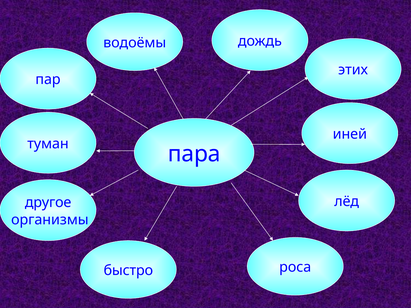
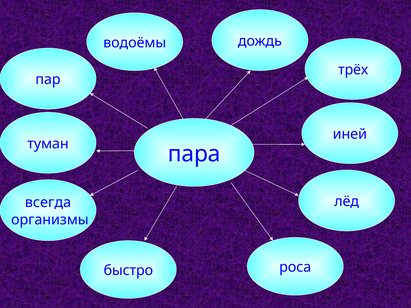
этих: этих -> трёх (353, 70)
другое: другое -> всегда (48, 203)
